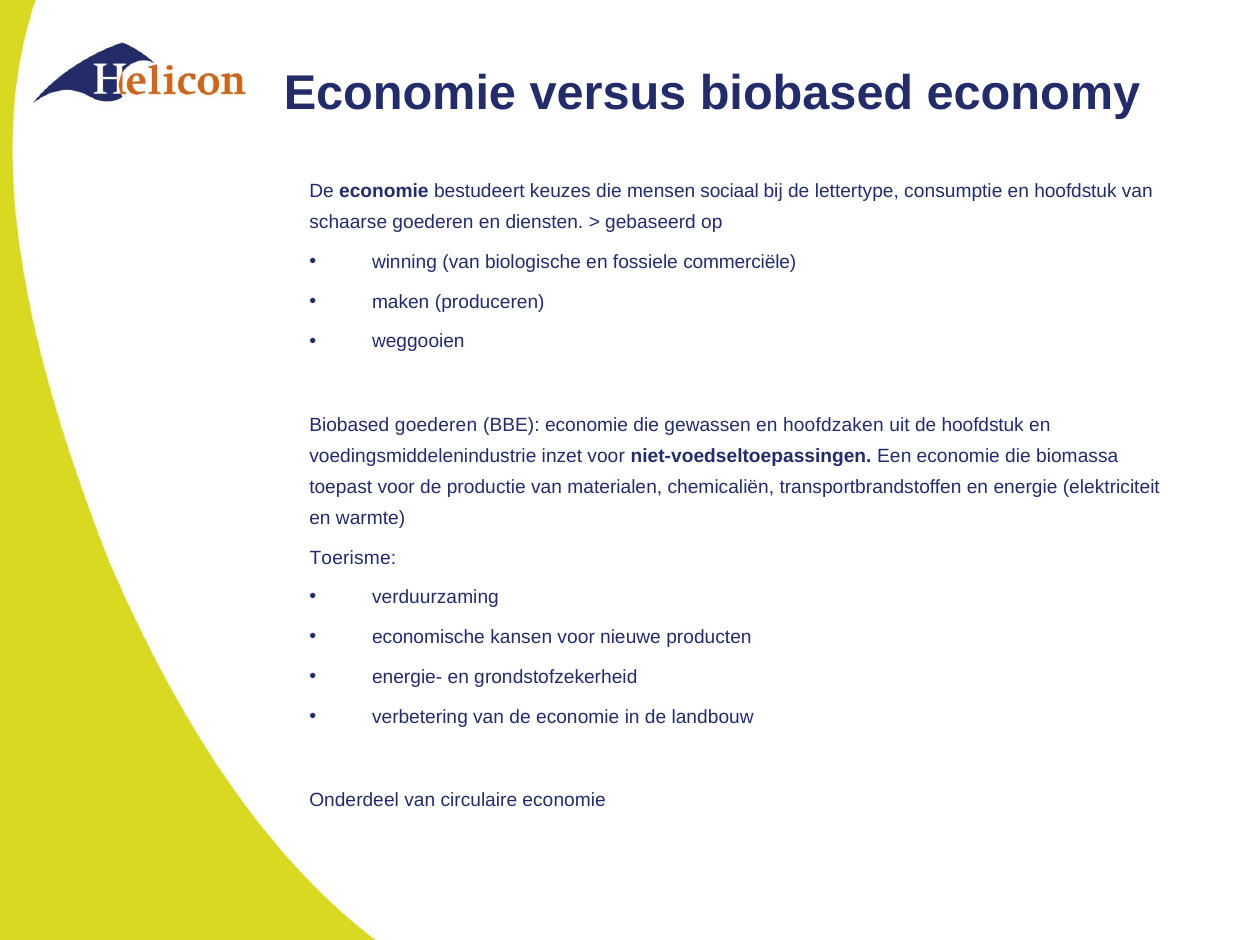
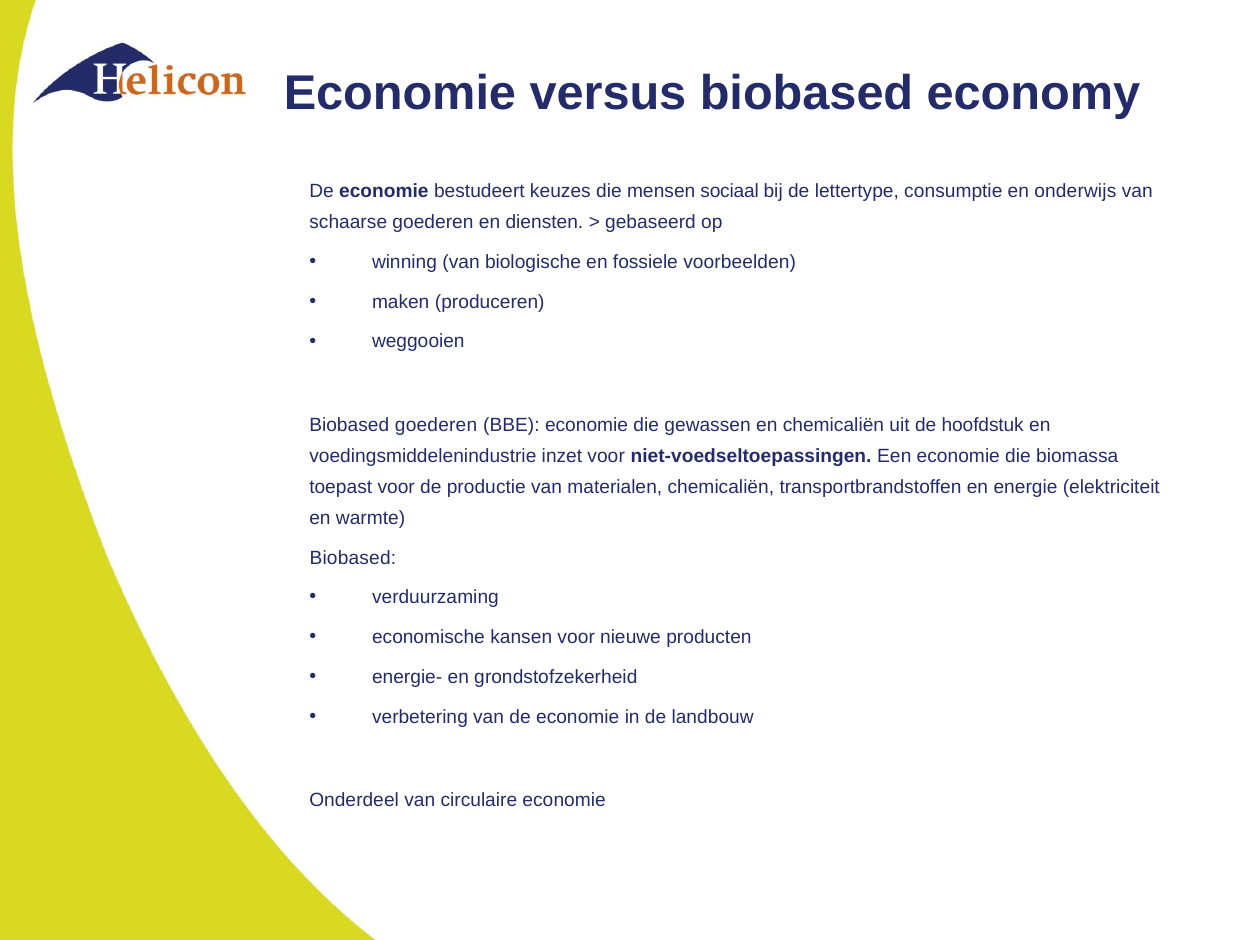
en hoofdstuk: hoofdstuk -> onderwijs (1075, 191)
commerciële: commerciële -> voorbeelden (740, 262)
en hoofdzaken: hoofdzaken -> chemicaliën (833, 425)
Toerisme: Toerisme -> Biobased (353, 558)
